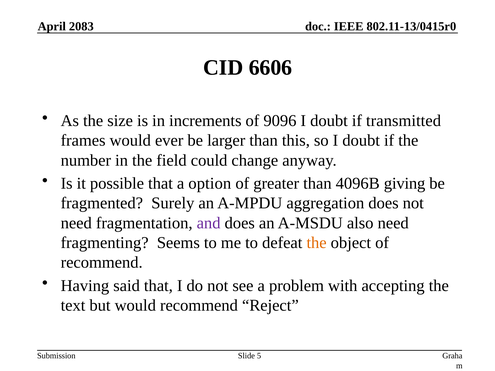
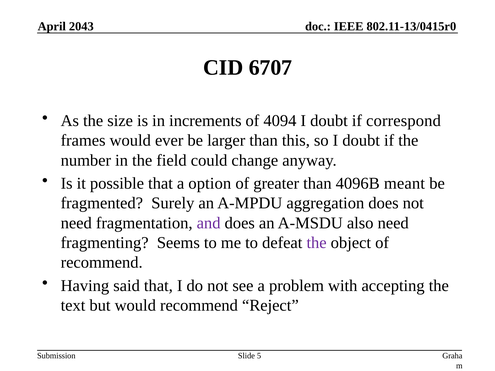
2083: 2083 -> 2043 (81, 26)
6606: 6606 -> 6707 (270, 68)
9096: 9096 -> 4094 (280, 121)
transmitted: transmitted -> correspond (404, 121)
giving: giving -> meant (404, 183)
the colour: orange -> purple (317, 243)
